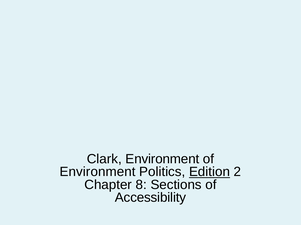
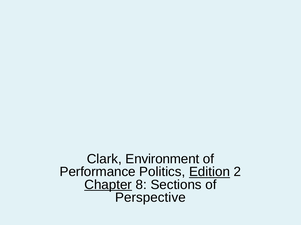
Environment: Environment -> Performance (98, 172)
Chapter underline: none -> present (108, 185)
Accessibility: Accessibility -> Perspective (150, 198)
